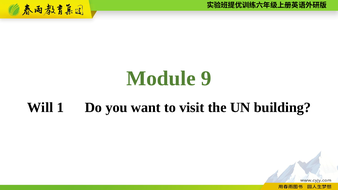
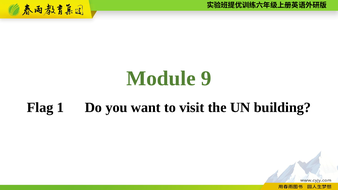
Will: Will -> Flag (40, 108)
